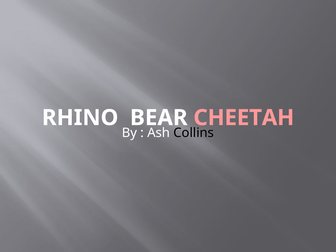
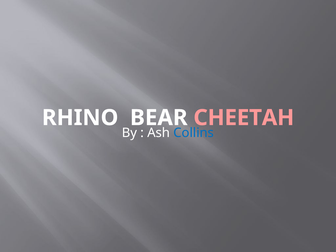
Collins colour: black -> blue (194, 133)
